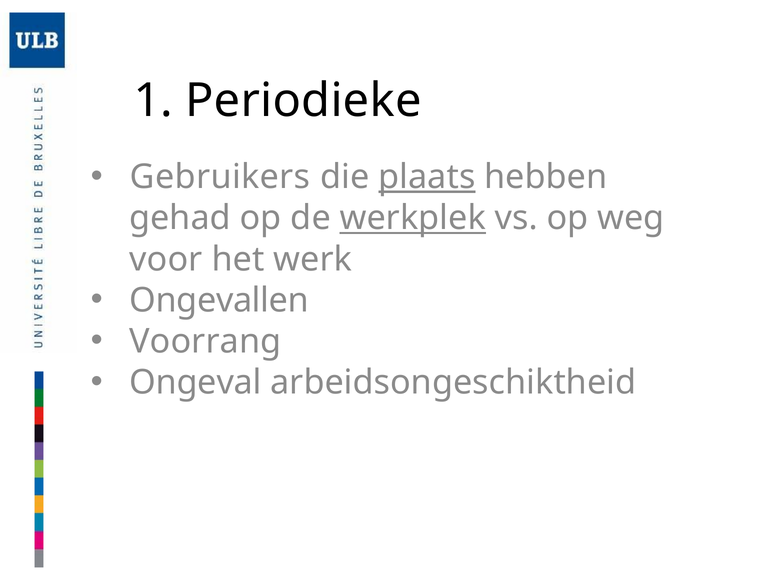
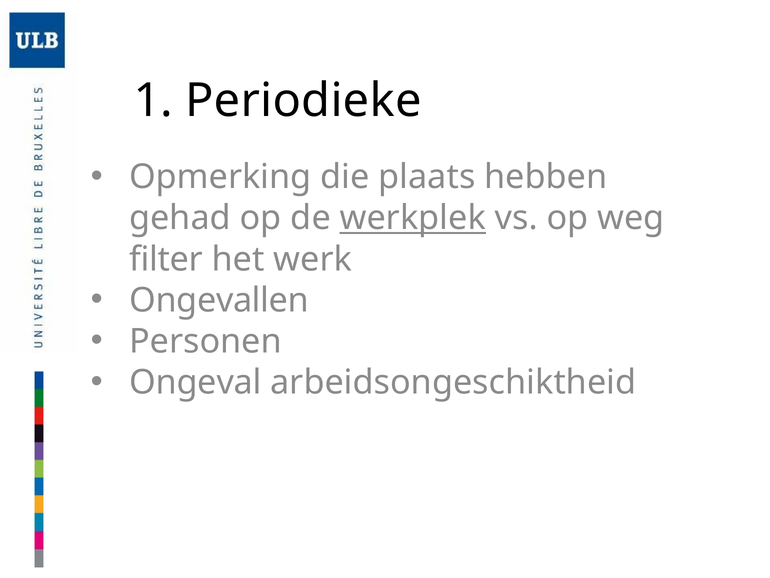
Gebruikers: Gebruikers -> Opmerking (220, 177)
plaats underline: present -> none (427, 177)
voor: voor -> filter (166, 259)
Voorrang: Voorrang -> Personen (205, 341)
